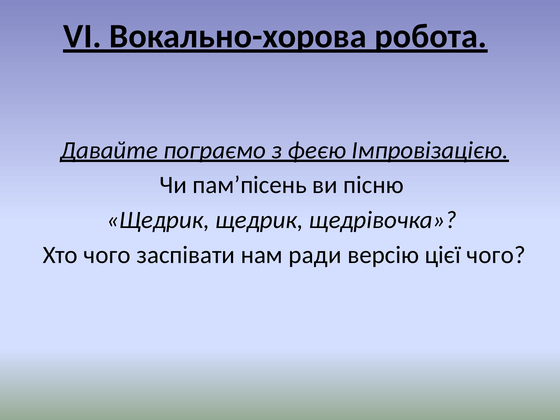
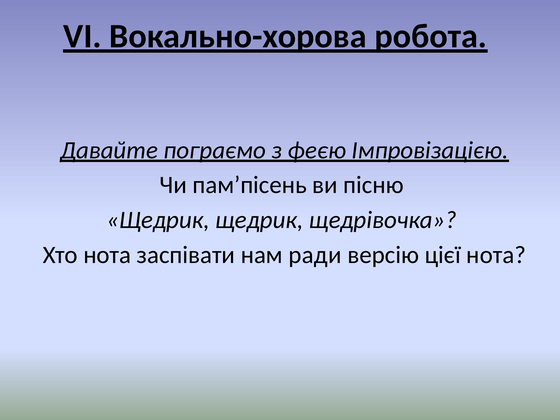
Хто чого: чого -> нота (107, 255)
цієї чого: чого -> нота (496, 255)
